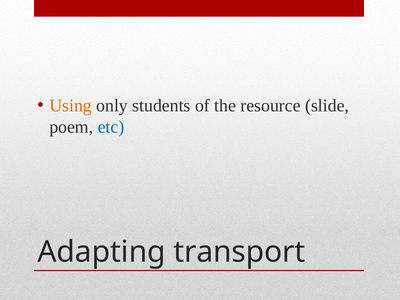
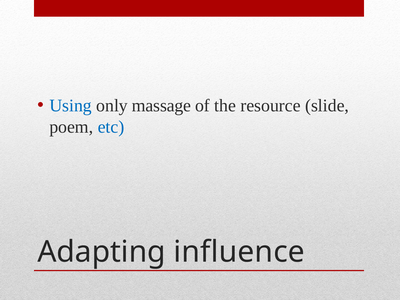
Using colour: orange -> blue (71, 106)
students: students -> massage (162, 106)
transport: transport -> influence (239, 252)
